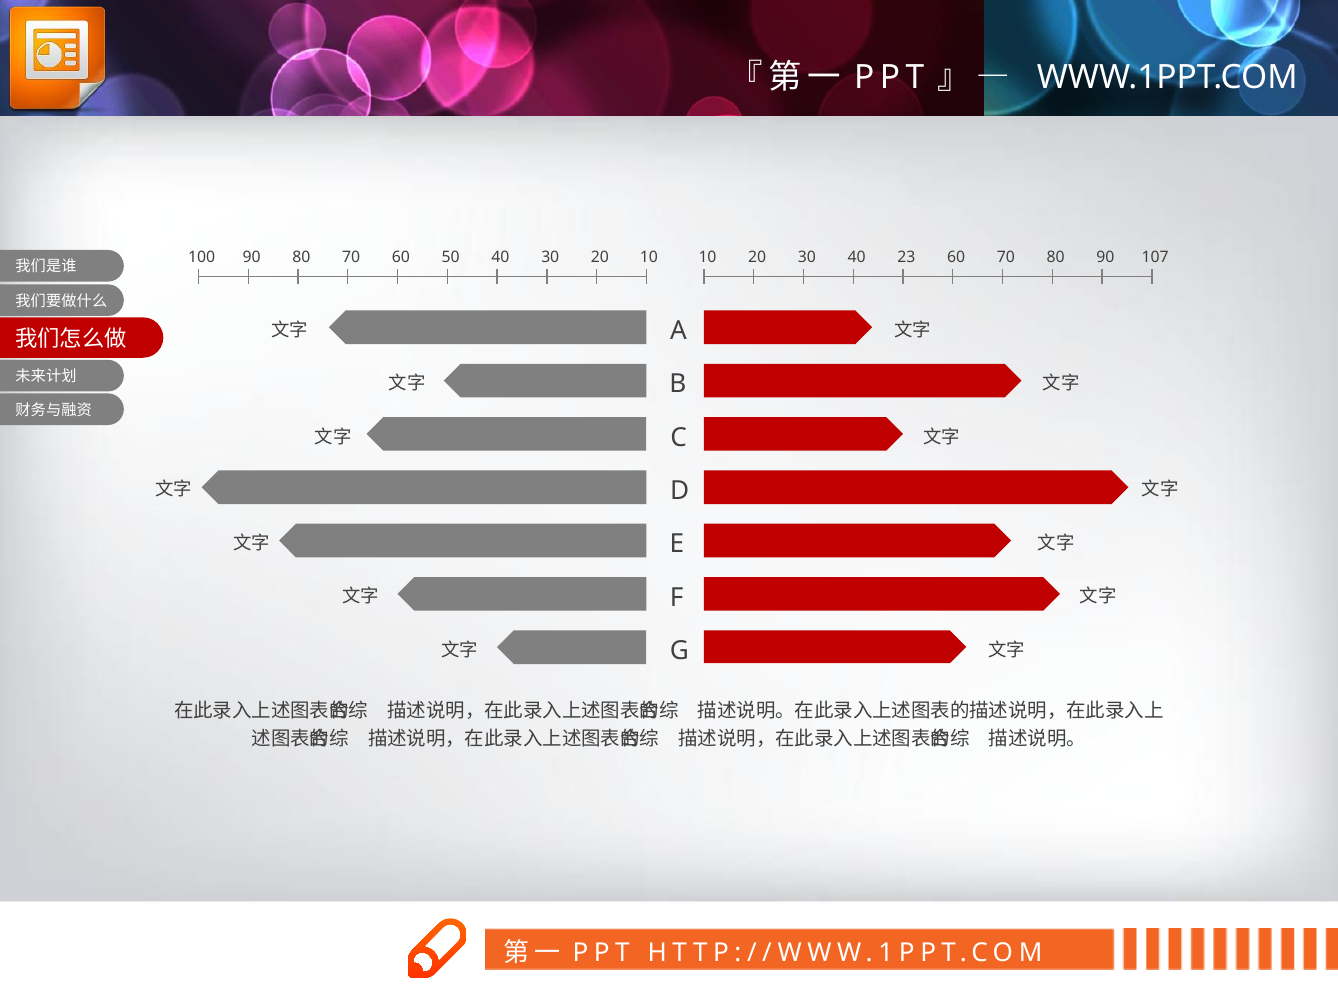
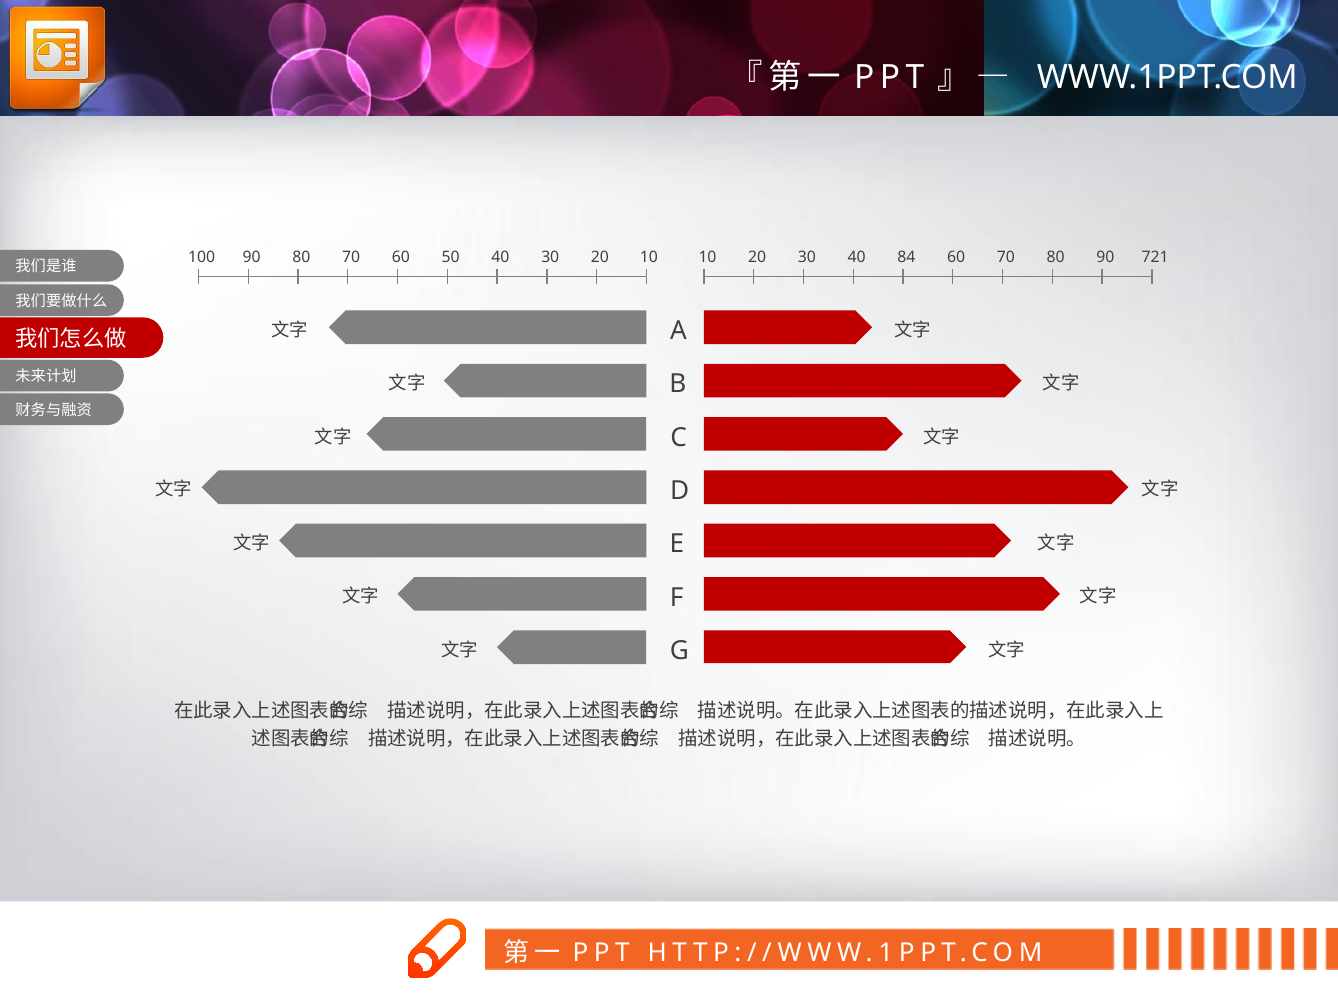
23: 23 -> 84 (906, 257)
107: 107 -> 721 (1155, 257)
